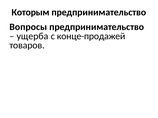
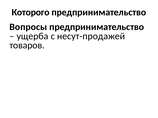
Которым: Которым -> Которого (31, 12)
конце-продажей: конце-продажей -> несут-продажей (91, 36)
